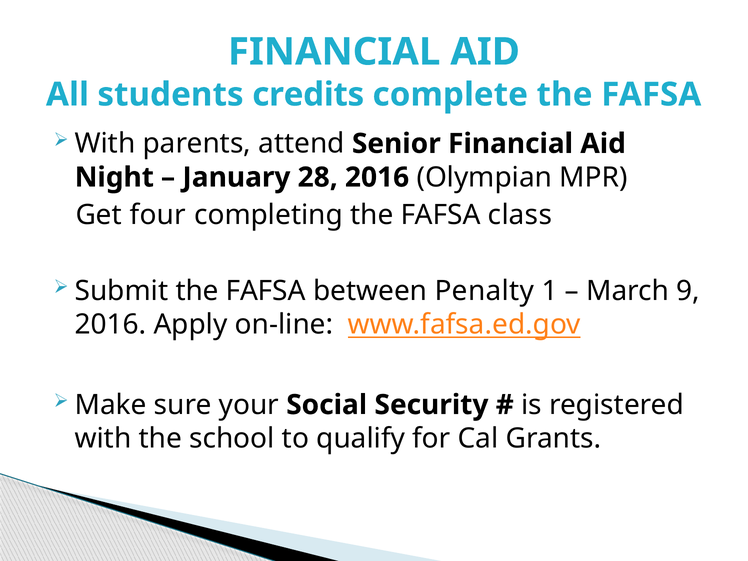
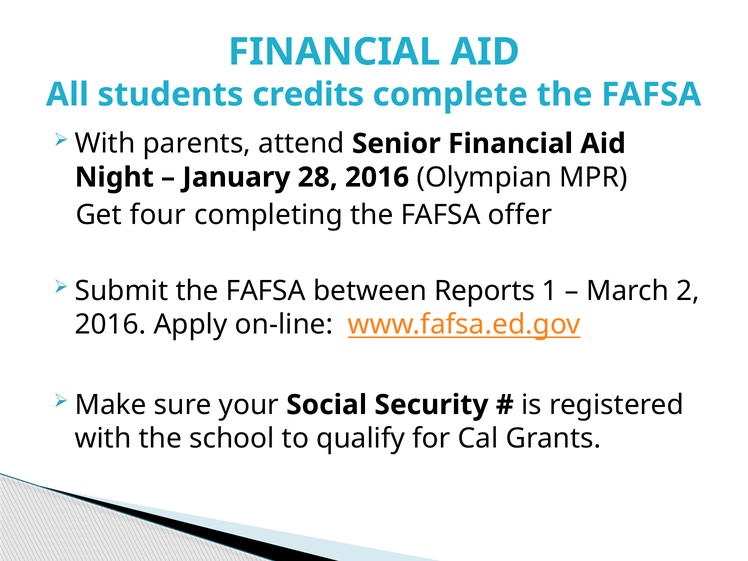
class: class -> offer (520, 215)
Penalty: Penalty -> Reports (485, 291)
9: 9 -> 2 (688, 291)
